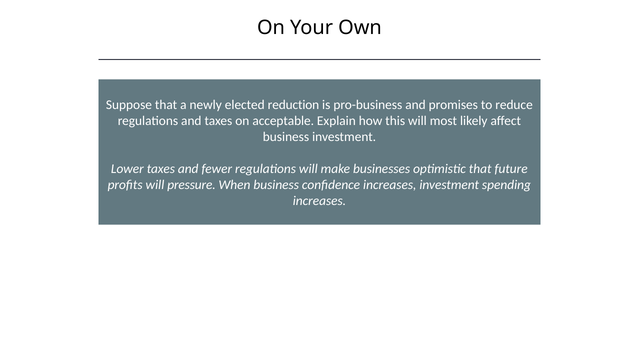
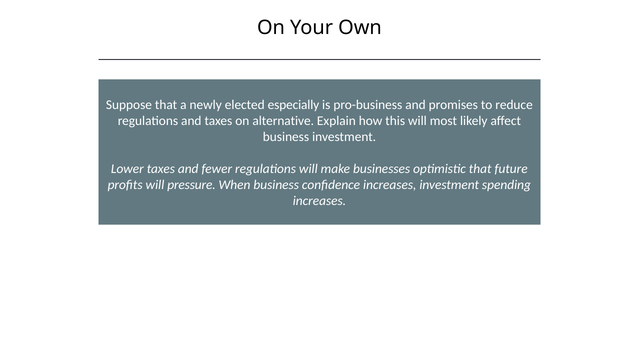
reduction: reduction -> especially (293, 105)
acceptable: acceptable -> alternative (283, 121)
